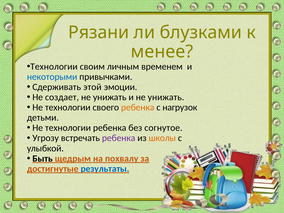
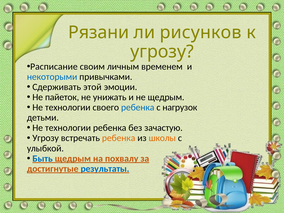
блузками: блузками -> рисунков (201, 32)
менее: менее -> угрозу (162, 52)
Технологии: Технологии -> Расписание (54, 67)
создает: создает -> пайеток (62, 97)
и не унижать: унижать -> щедрым (166, 97)
ребенка colour: orange -> blue (138, 107)
согнутое: согнутое -> зачастую (163, 128)
ребенка colour: purple -> orange (119, 138)
Быть colour: black -> blue (43, 158)
